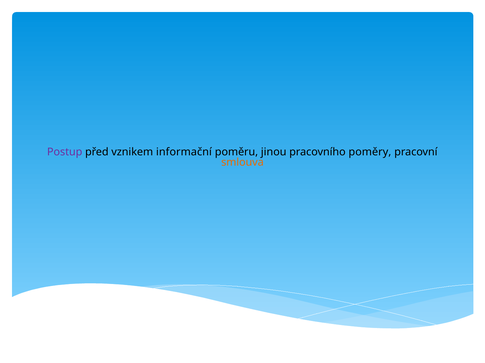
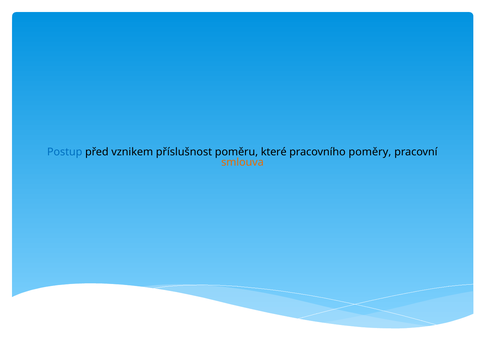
Postup colour: purple -> blue (65, 152)
informační: informační -> příslušnost (184, 152)
jinou: jinou -> které (274, 152)
